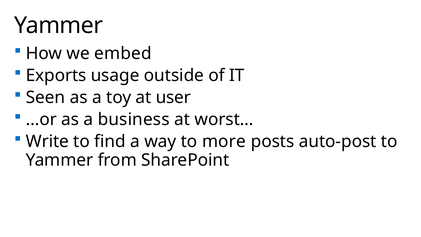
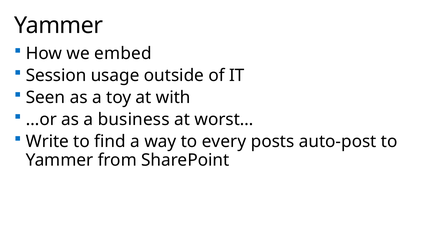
Exports: Exports -> Session (56, 75)
user: user -> with (173, 97)
more: more -> every (224, 141)
